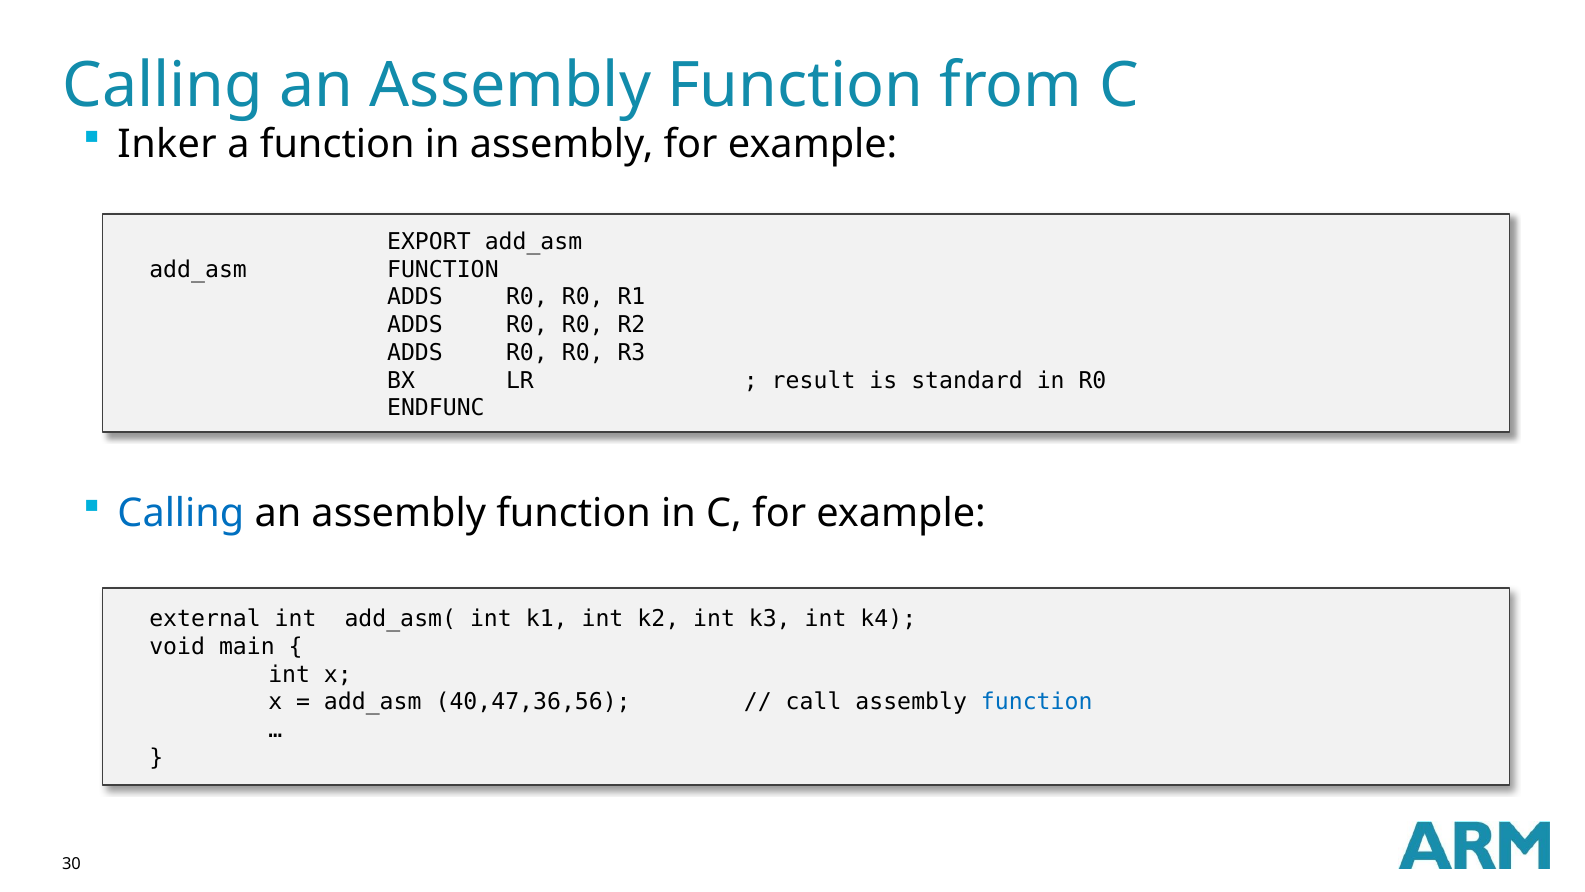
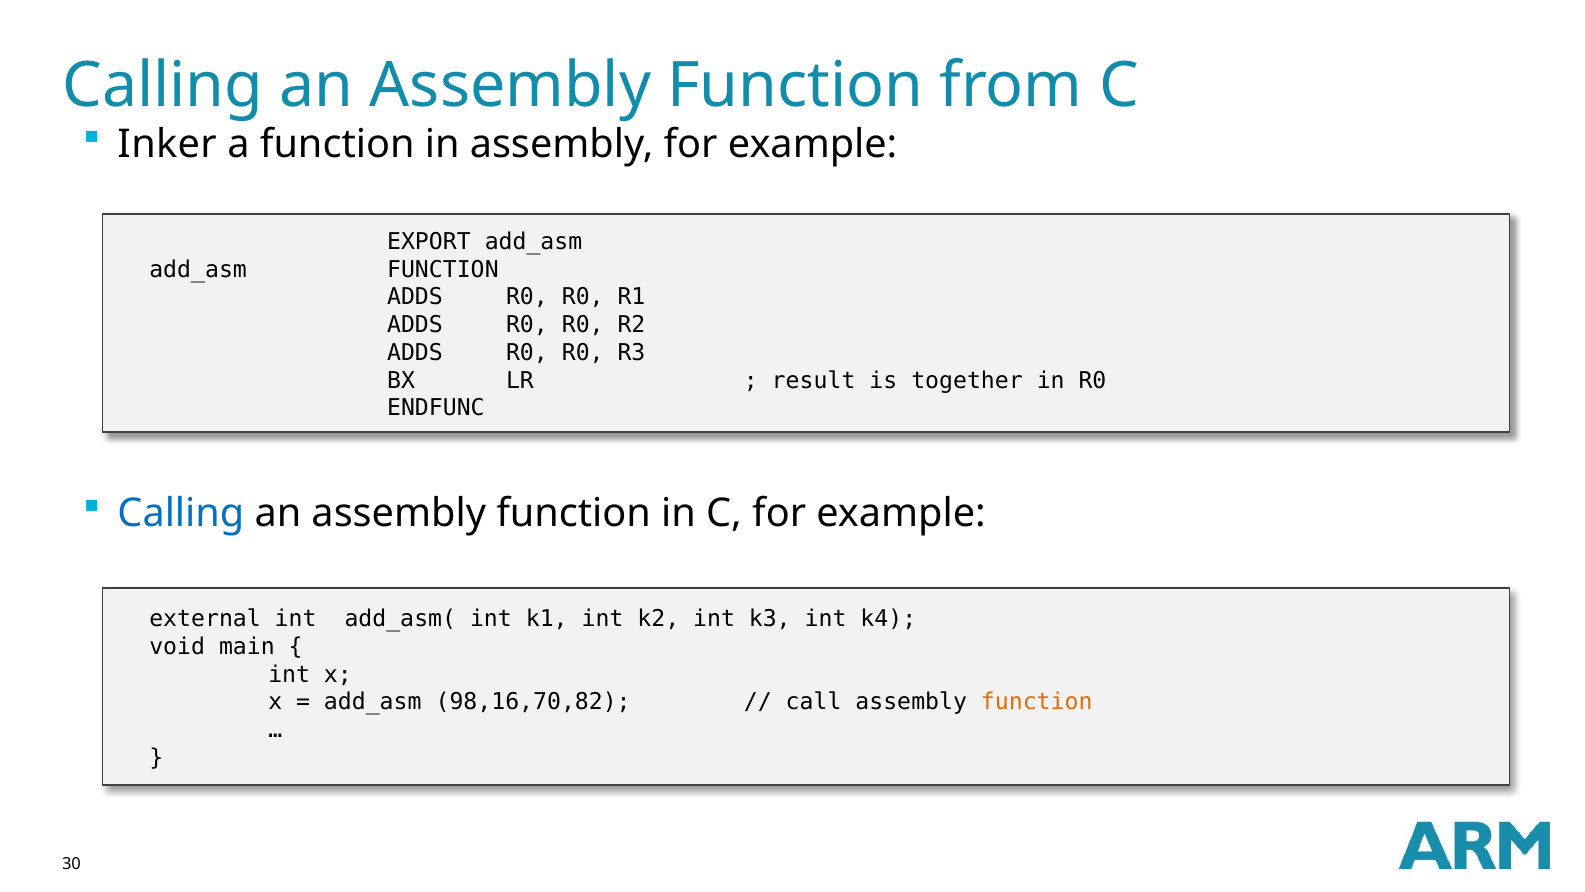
standard: standard -> together (967, 380)
40,47,36,56: 40,47,36,56 -> 98,16,70,82 (533, 702)
function colour: blue -> orange (1037, 702)
